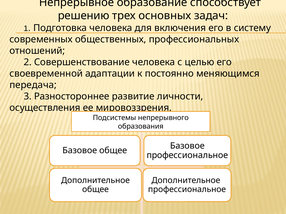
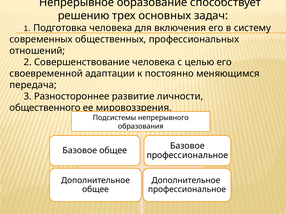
осуществления: осуществления -> общественного (45, 108)
